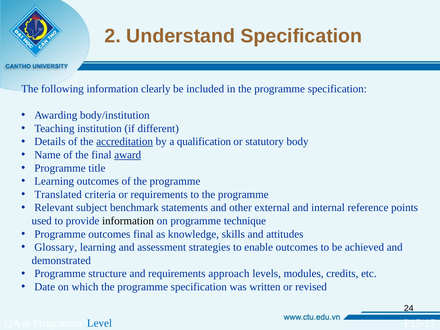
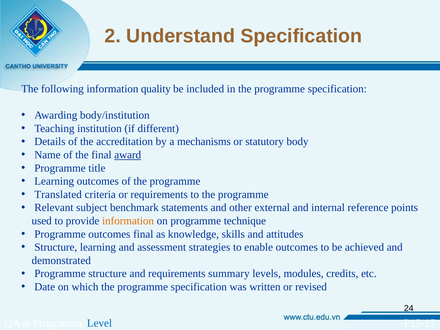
clearly: clearly -> quality (156, 89)
accreditation underline: present -> none (125, 142)
qualification: qualification -> mechanisms (204, 142)
information colour: black -> orange (128, 221)
Glossary: Glossary -> Structure (56, 247)
approach: approach -> summary (229, 274)
